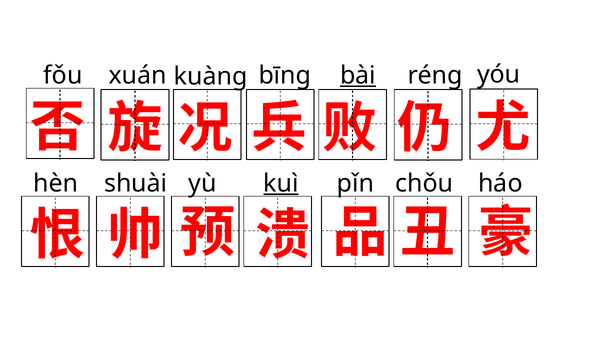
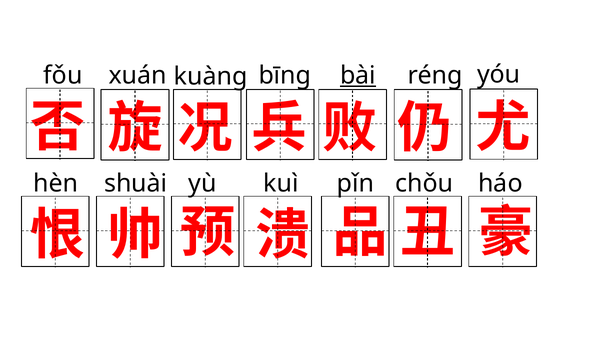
kuì underline: present -> none (281, 183)
